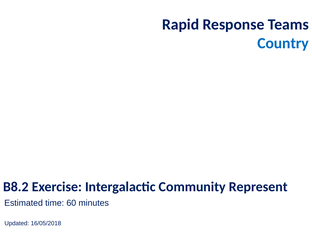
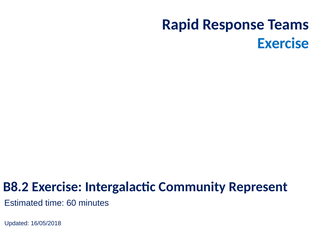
Country: Country -> Exercise (283, 43)
